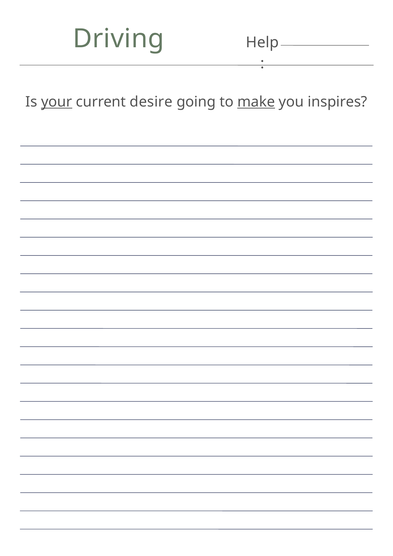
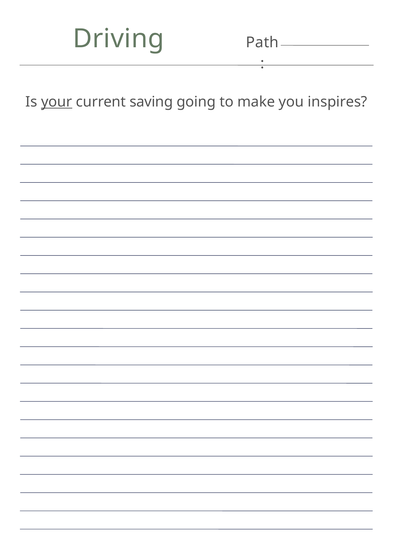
Help: Help -> Path (262, 42)
desire: desire -> saving (151, 102)
make underline: present -> none (256, 102)
